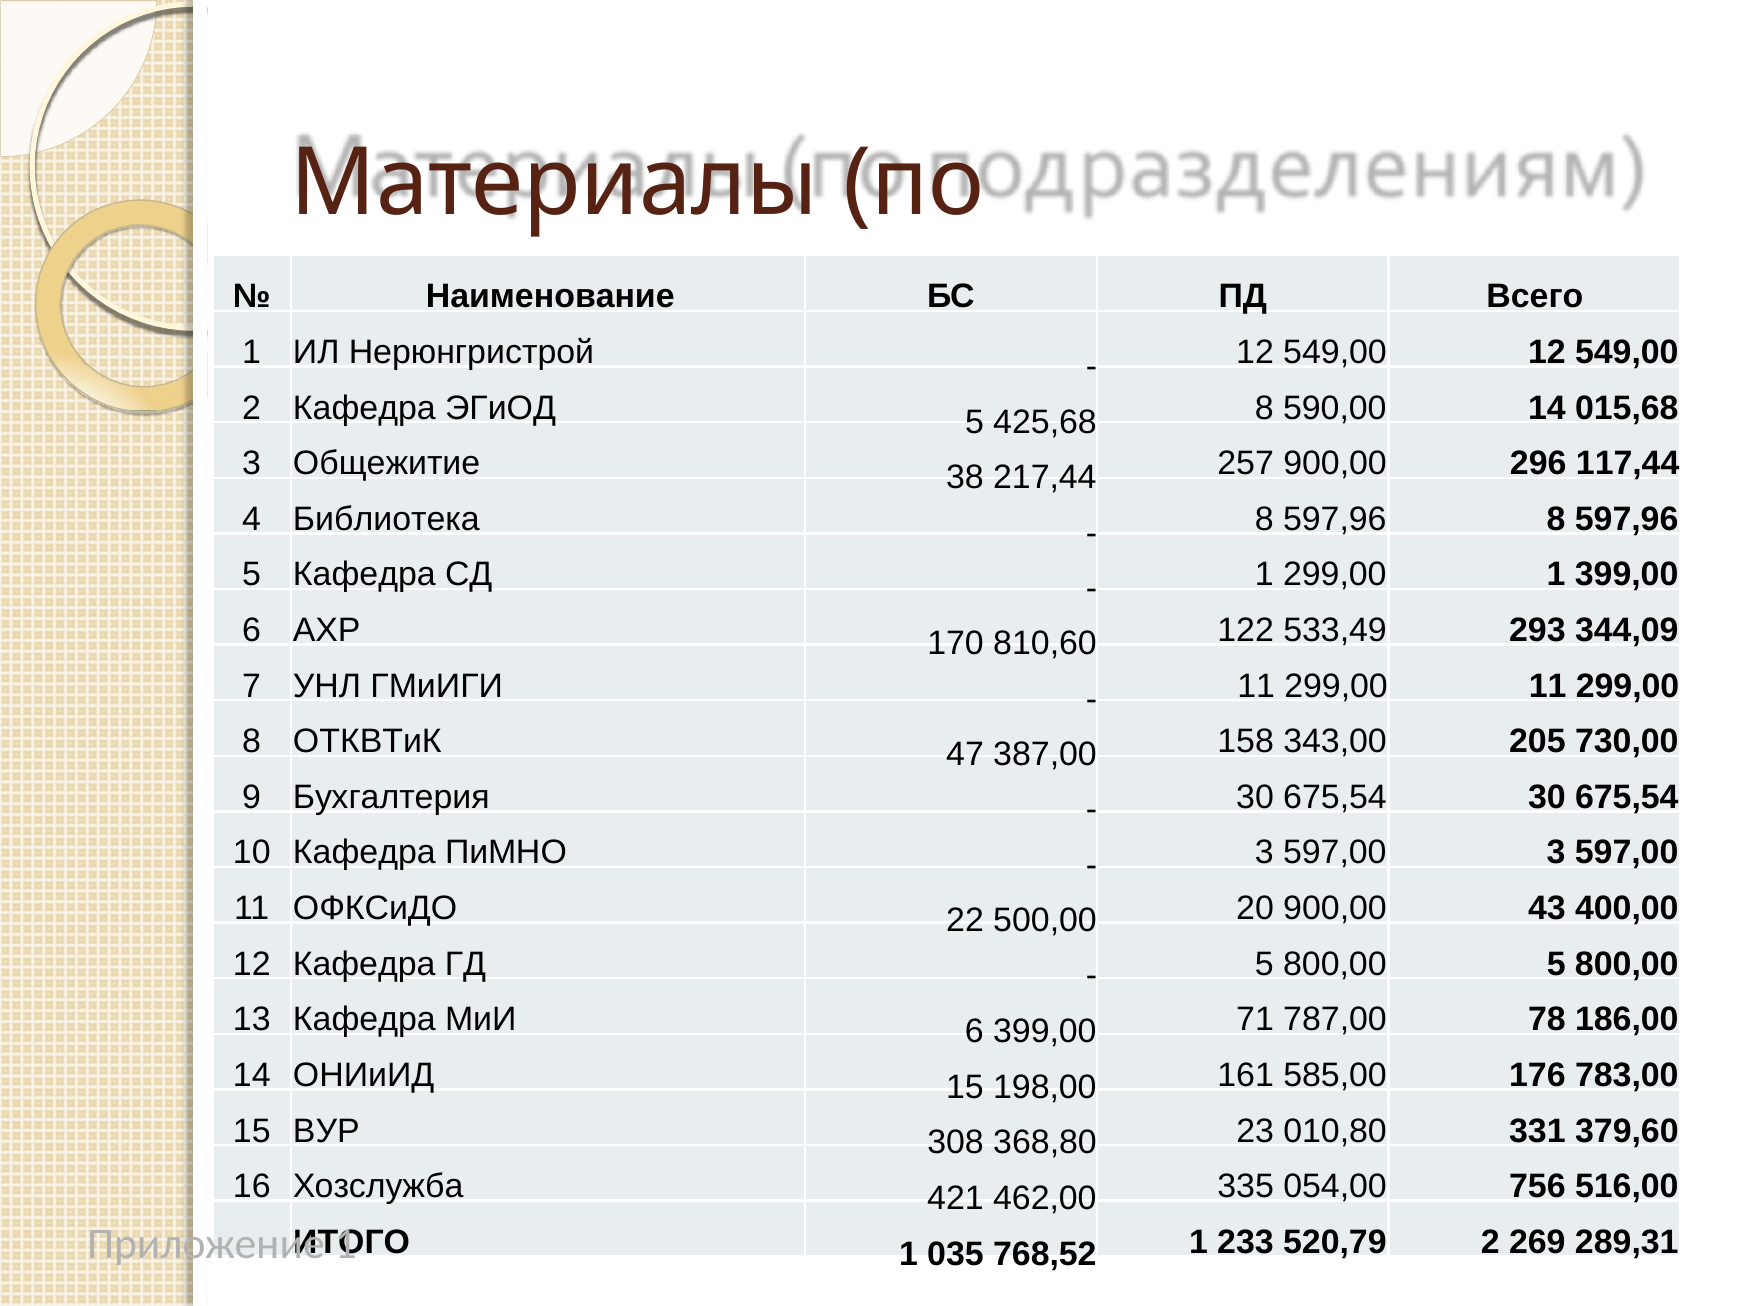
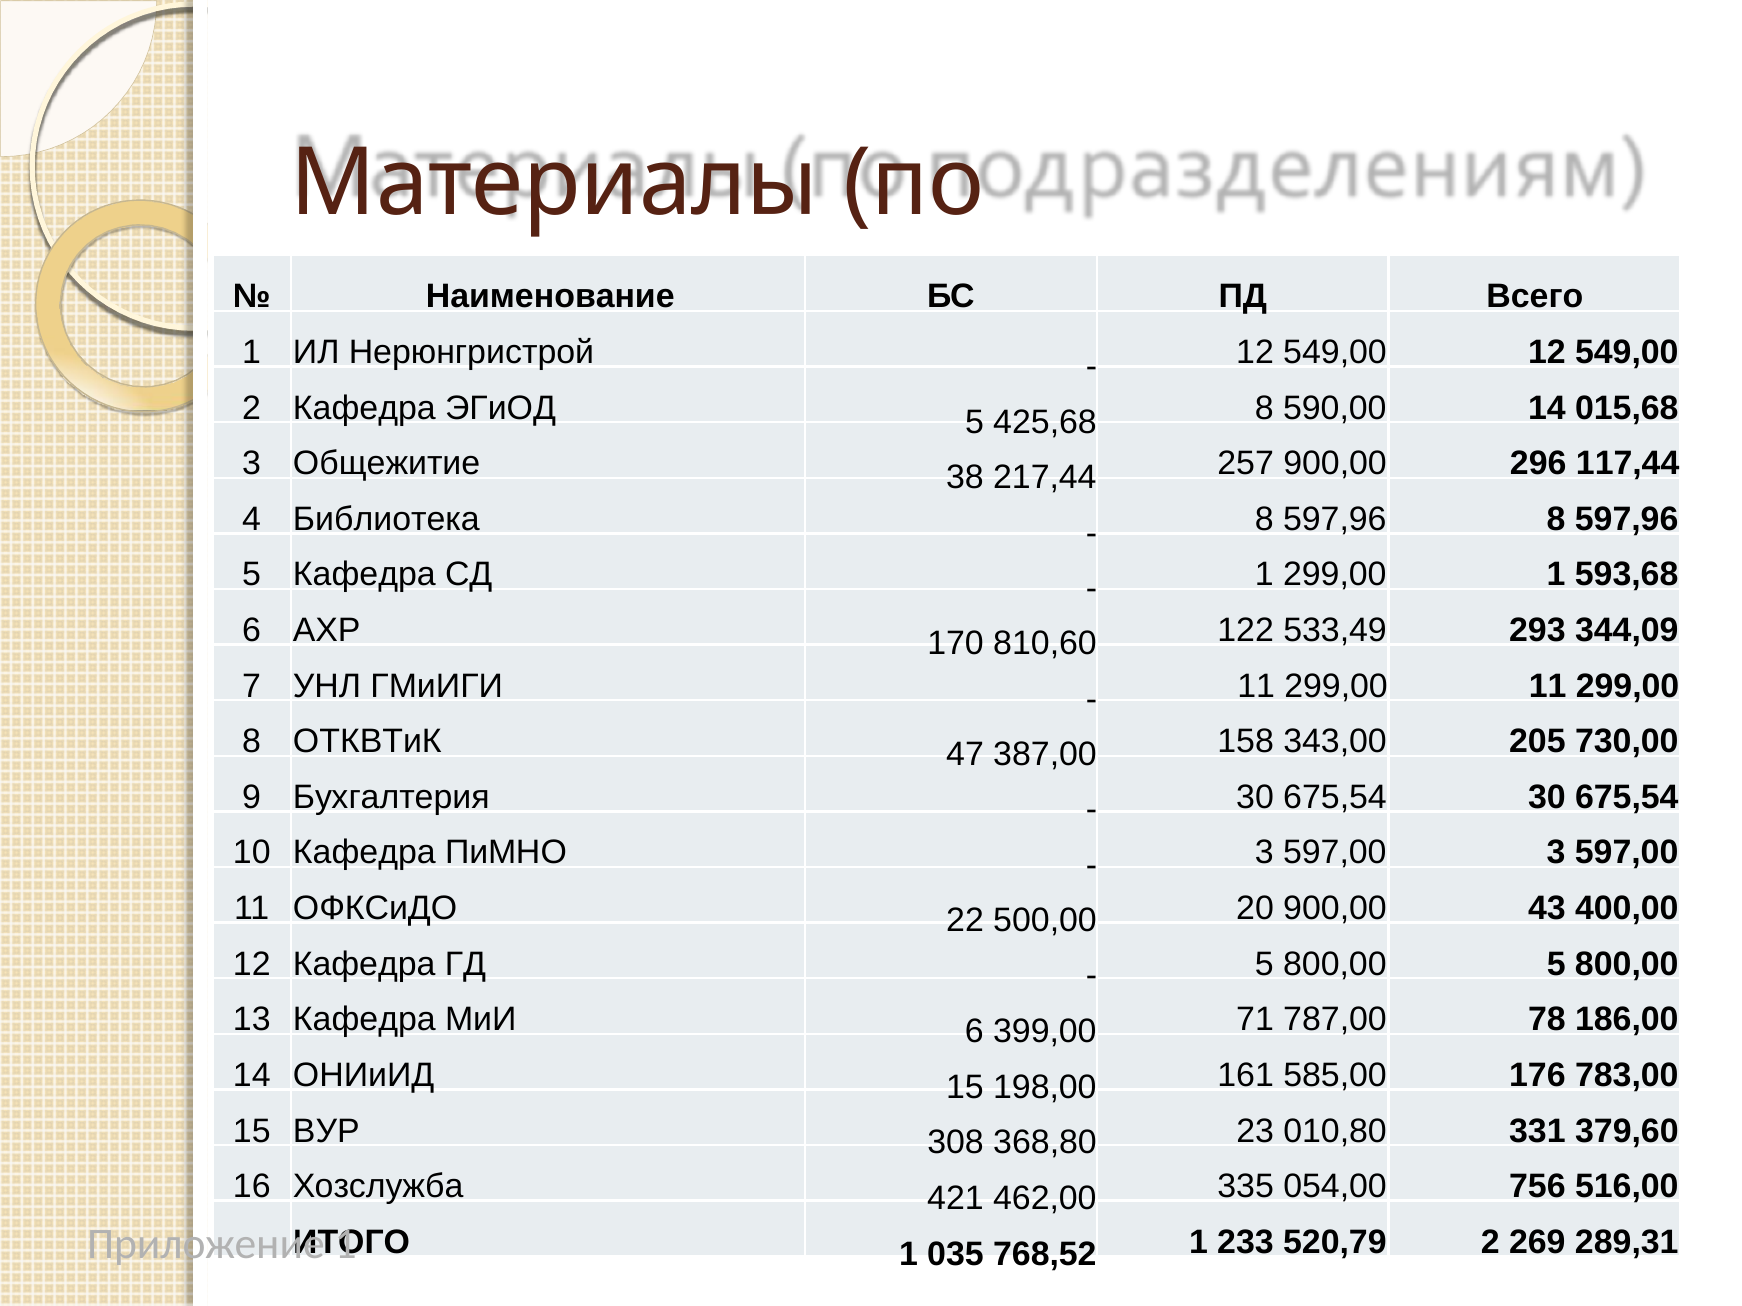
1 399,00: 399,00 -> 593,68 (1627, 575)
